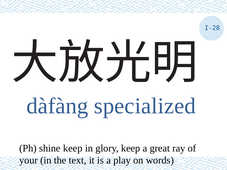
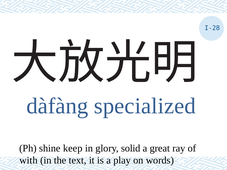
glory keep: keep -> solid (131, 148)
your: your -> with (28, 161)
